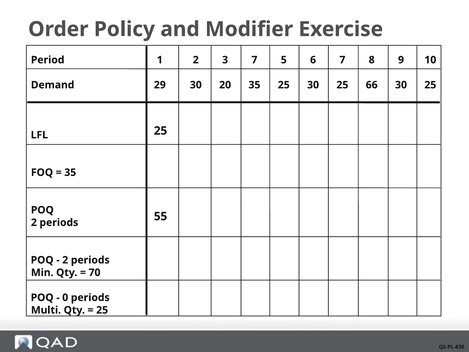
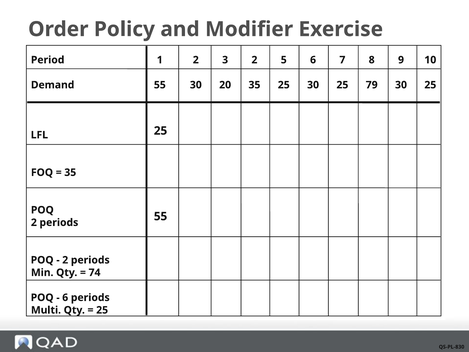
3 7: 7 -> 2 (254, 60)
Demand 29: 29 -> 55 (160, 85)
66: 66 -> 79 (372, 85)
70: 70 -> 74 (95, 272)
0: 0 -> 6 (65, 297)
